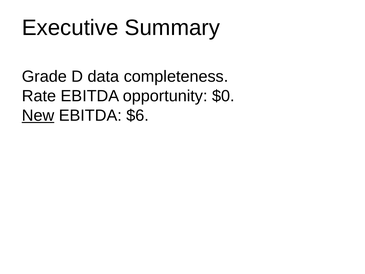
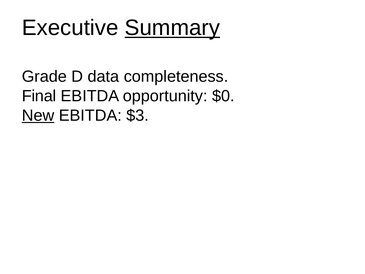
Summary underline: none -> present (172, 28)
Rate: Rate -> Final (39, 96)
$6: $6 -> $3 (138, 115)
